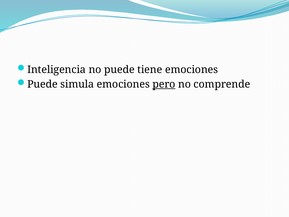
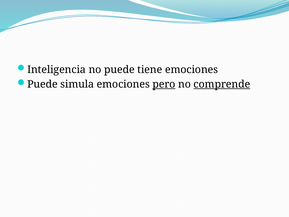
comprende underline: none -> present (222, 84)
